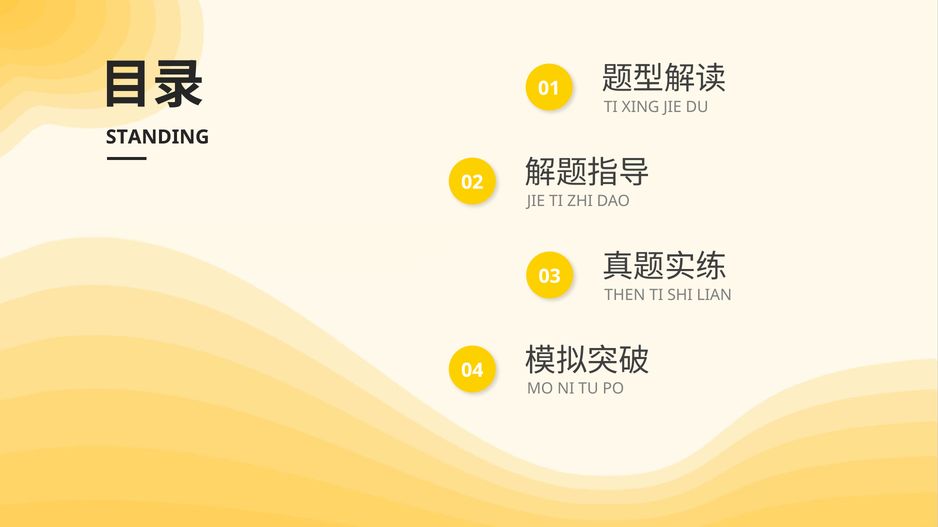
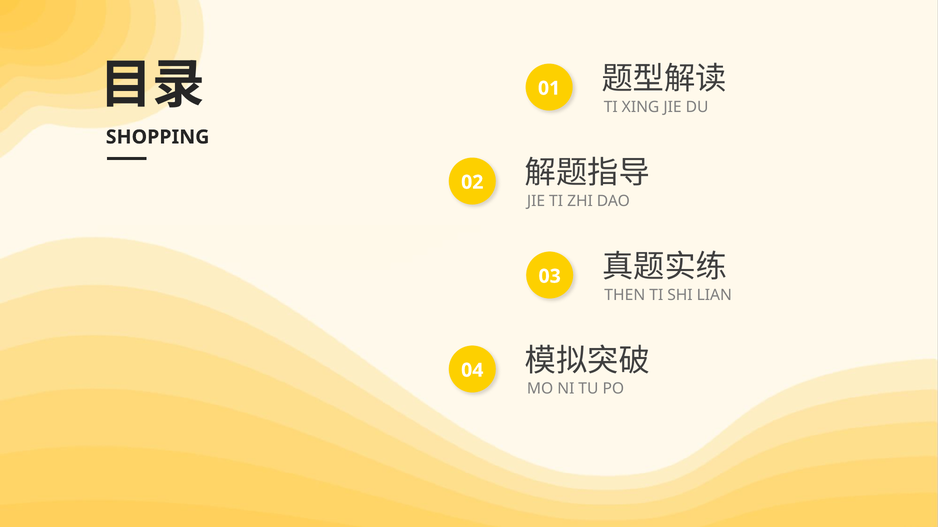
STANDING: STANDING -> SHOPPING (158, 137)
